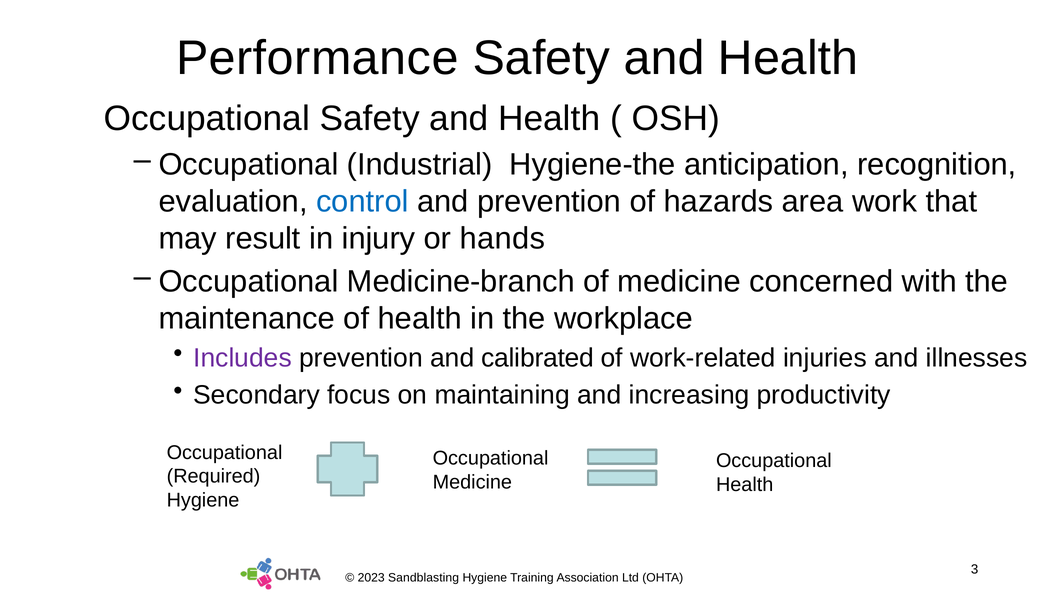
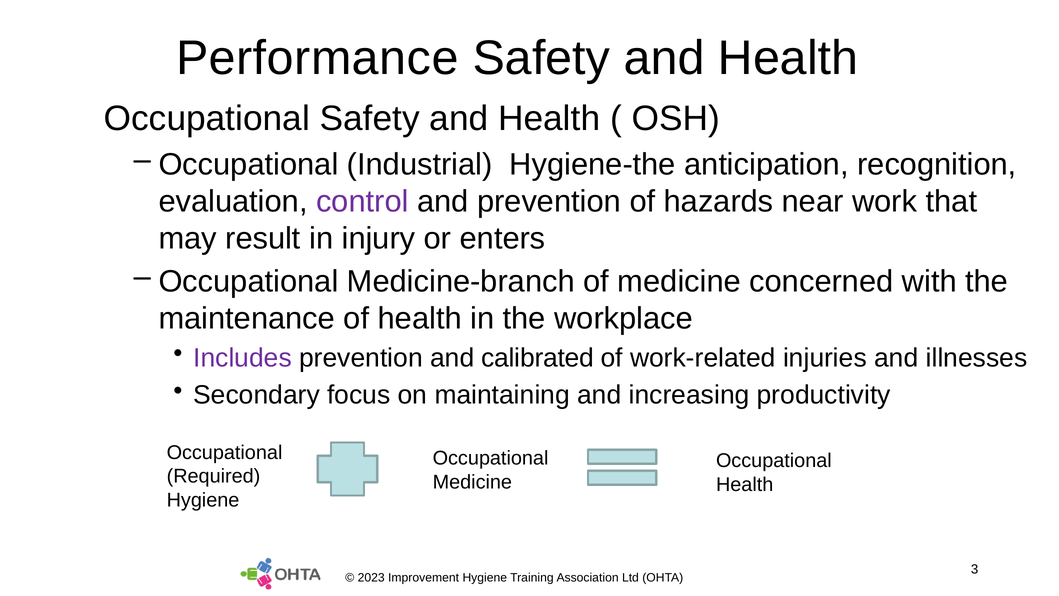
control colour: blue -> purple (362, 201)
area: area -> near (813, 201)
hands: hands -> enters (503, 238)
Sandblasting: Sandblasting -> Improvement (424, 577)
